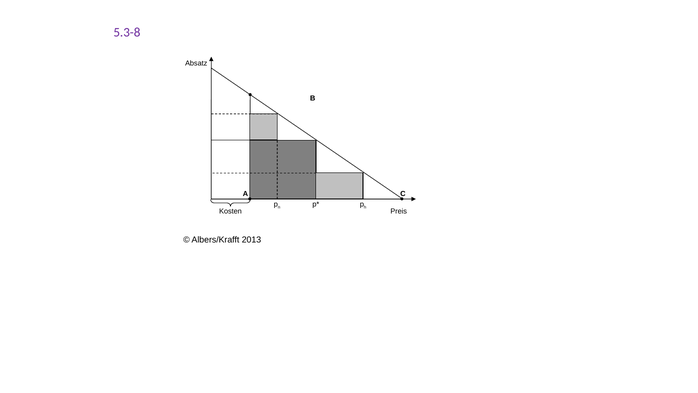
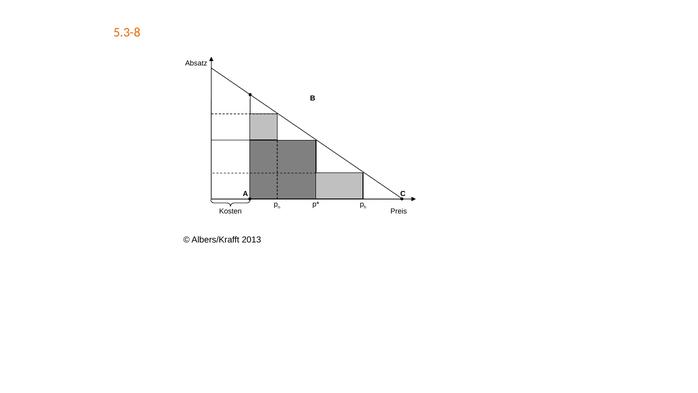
5.3-8 colour: purple -> orange (127, 32)
